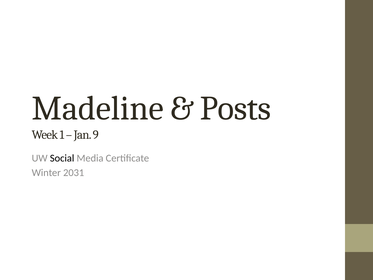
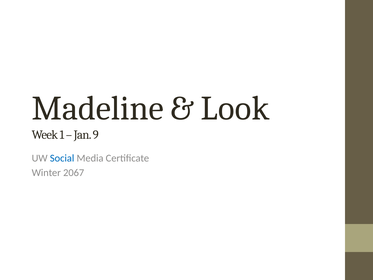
Posts: Posts -> Look (235, 108)
Social colour: black -> blue (62, 158)
2031: 2031 -> 2067 (74, 173)
